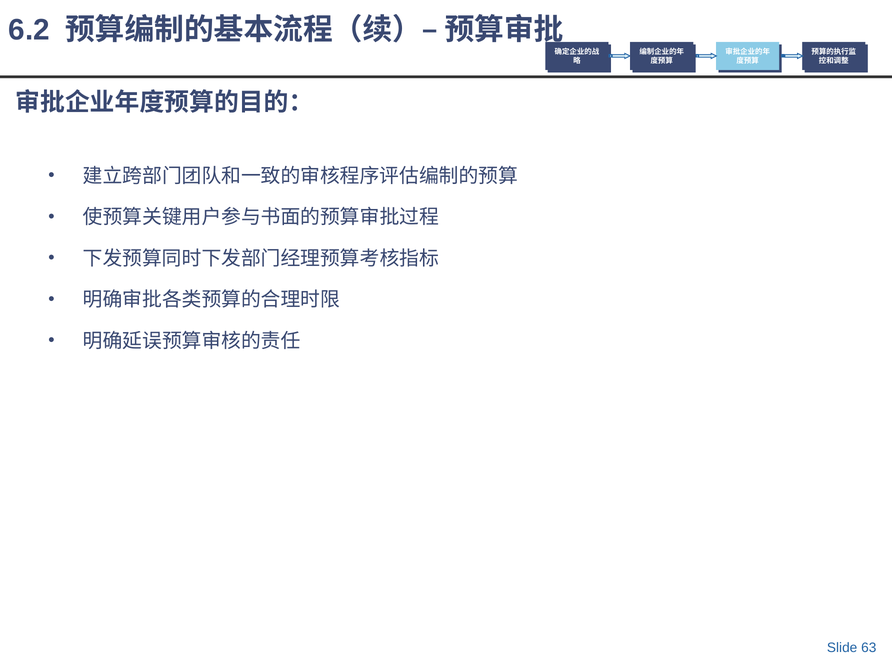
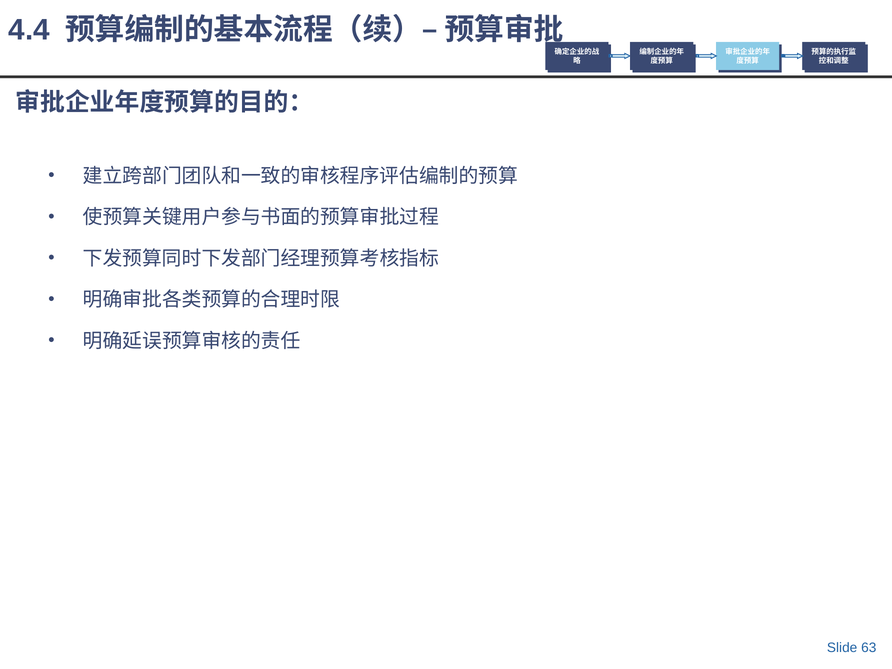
6.2: 6.2 -> 4.4 (29, 30)
